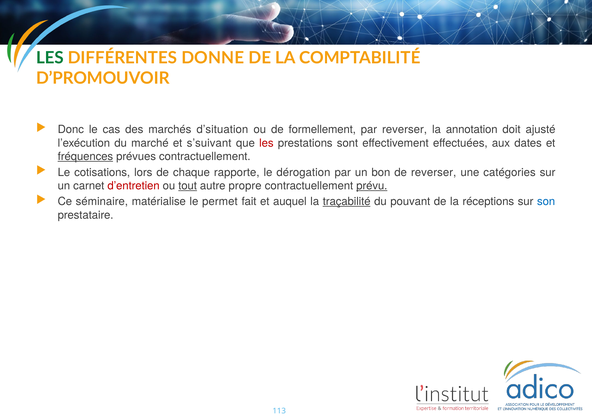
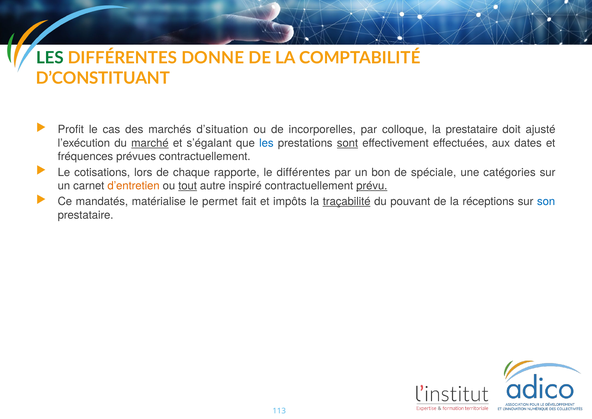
D’PROMOUVOIR: D’PROMOUVOIR -> D’CONSTITUANT (103, 78)
Donc: Donc -> Profit (71, 129)
formellement: formellement -> incorporelles (322, 129)
par reverser: reverser -> colloque (405, 129)
la annotation: annotation -> prestataire (472, 129)
marché underline: none -> present (150, 143)
s’suivant: s’suivant -> s’égalant (209, 143)
les colour: red -> blue (266, 143)
sont underline: none -> present (347, 143)
fréquences underline: present -> none (85, 156)
le dérogation: dérogation -> différentes (303, 172)
de reverser: reverser -> spéciale (434, 172)
d’entretien colour: red -> orange (134, 186)
propre: propre -> inspiré (245, 186)
séminaire: séminaire -> mandatés (102, 201)
auquel: auquel -> impôts (290, 201)
